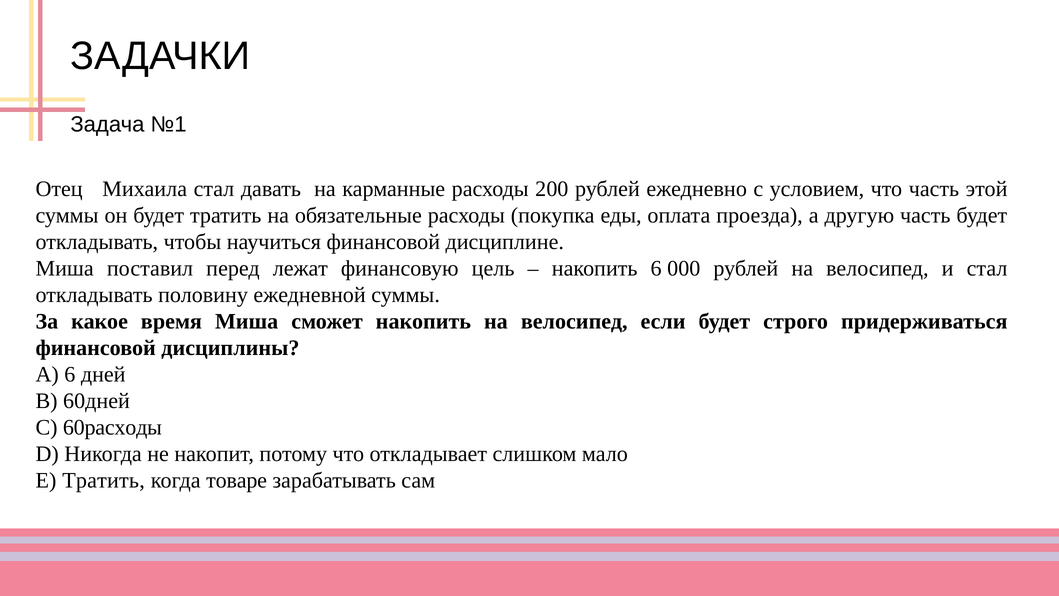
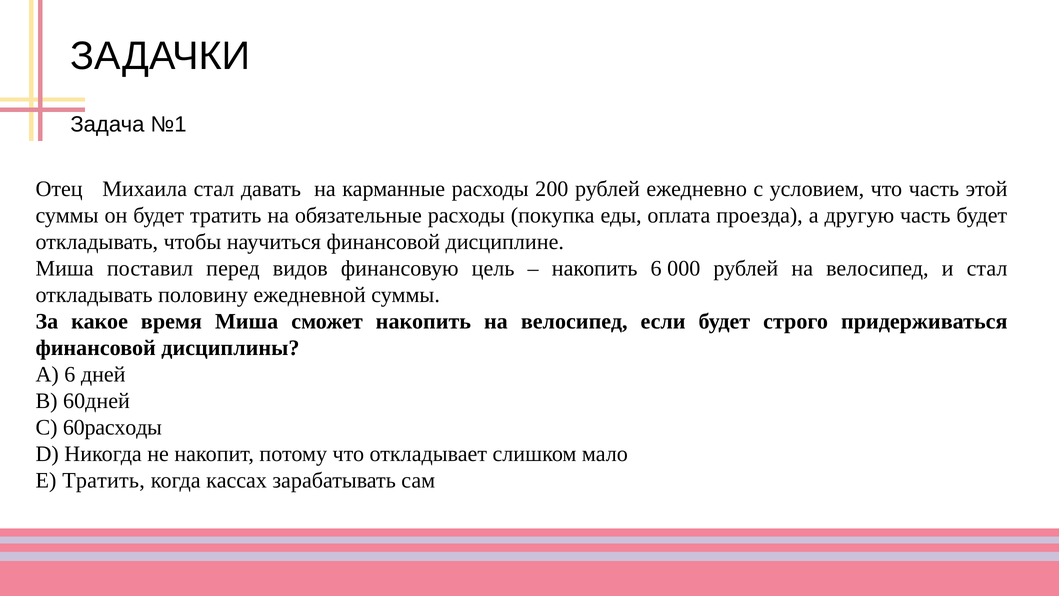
лежат: лежат -> видов (300, 269)
товаре: товаре -> кассах (237, 480)
